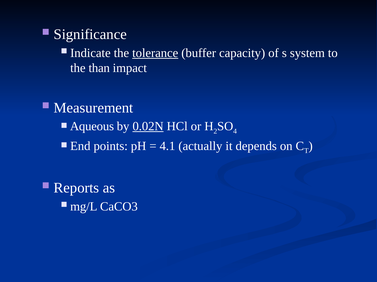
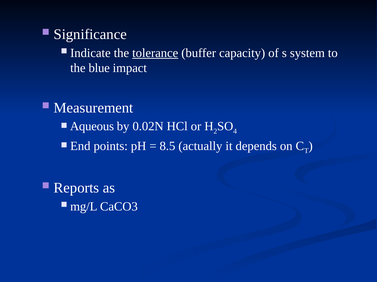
than: than -> blue (99, 68)
0.02N underline: present -> none (148, 127)
4.1: 4.1 -> 8.5 (167, 146)
